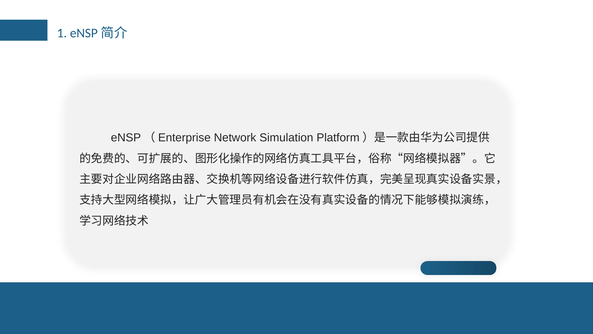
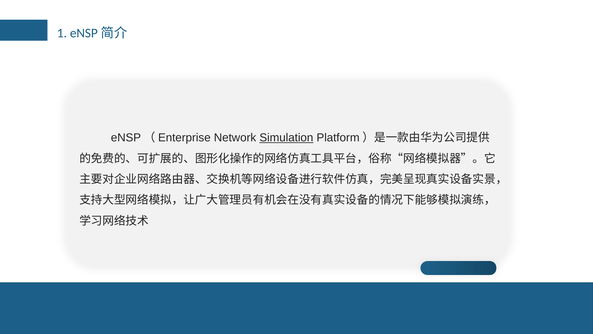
Simulation underline: none -> present (286, 138)
